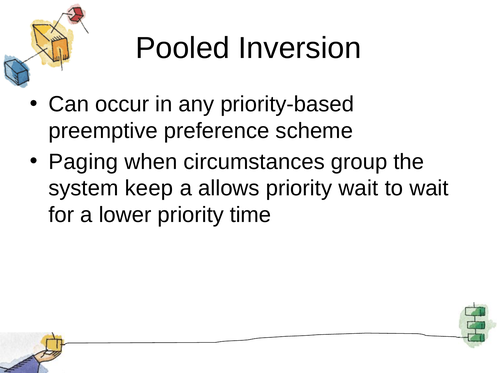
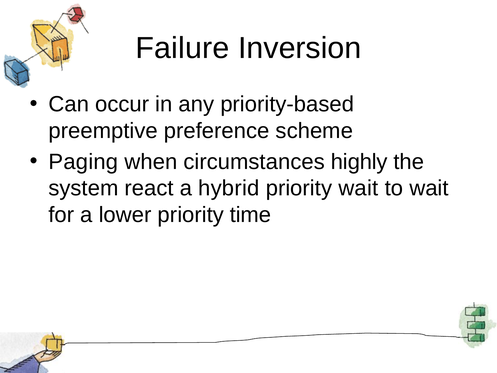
Pooled: Pooled -> Failure (182, 48)
group: group -> highly (359, 162)
keep: keep -> react (149, 188)
allows: allows -> hybrid (229, 188)
